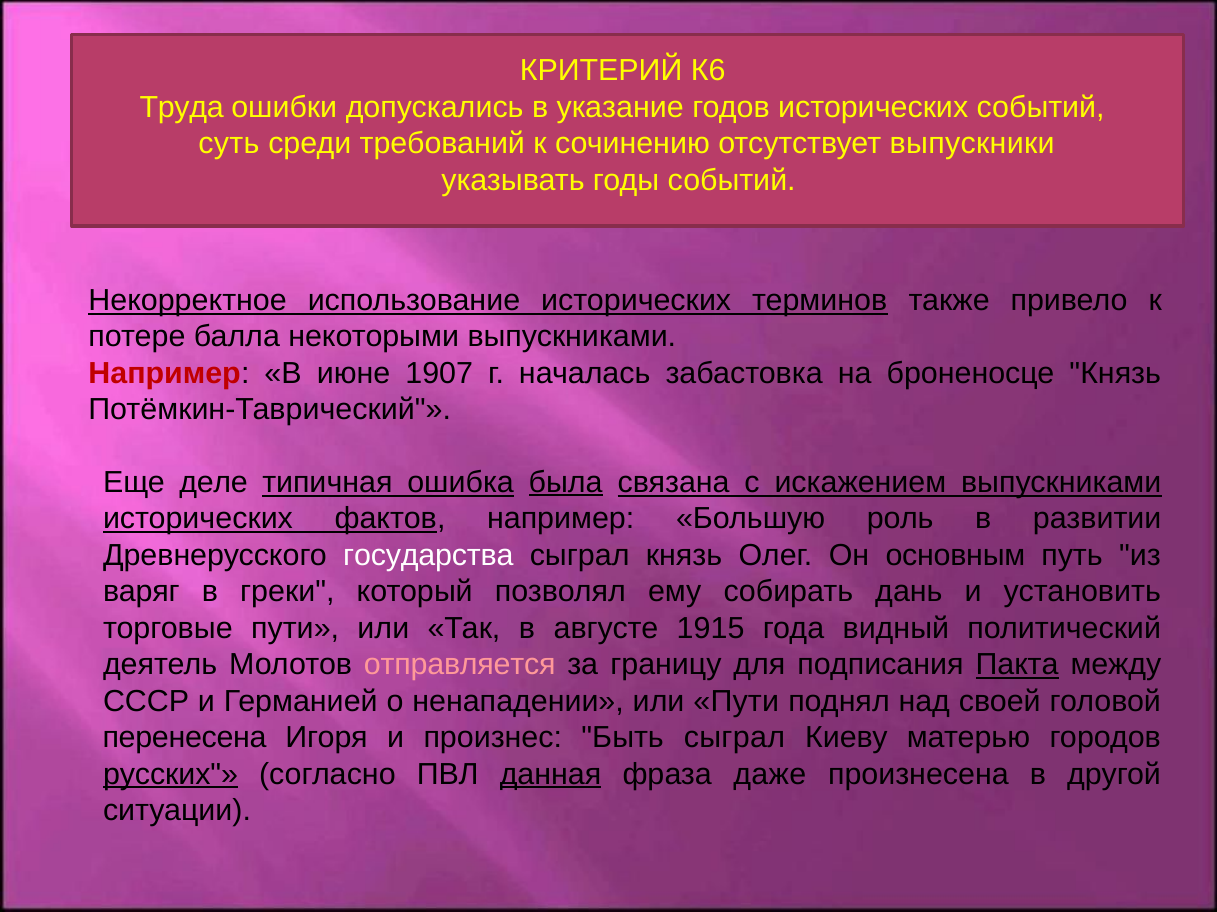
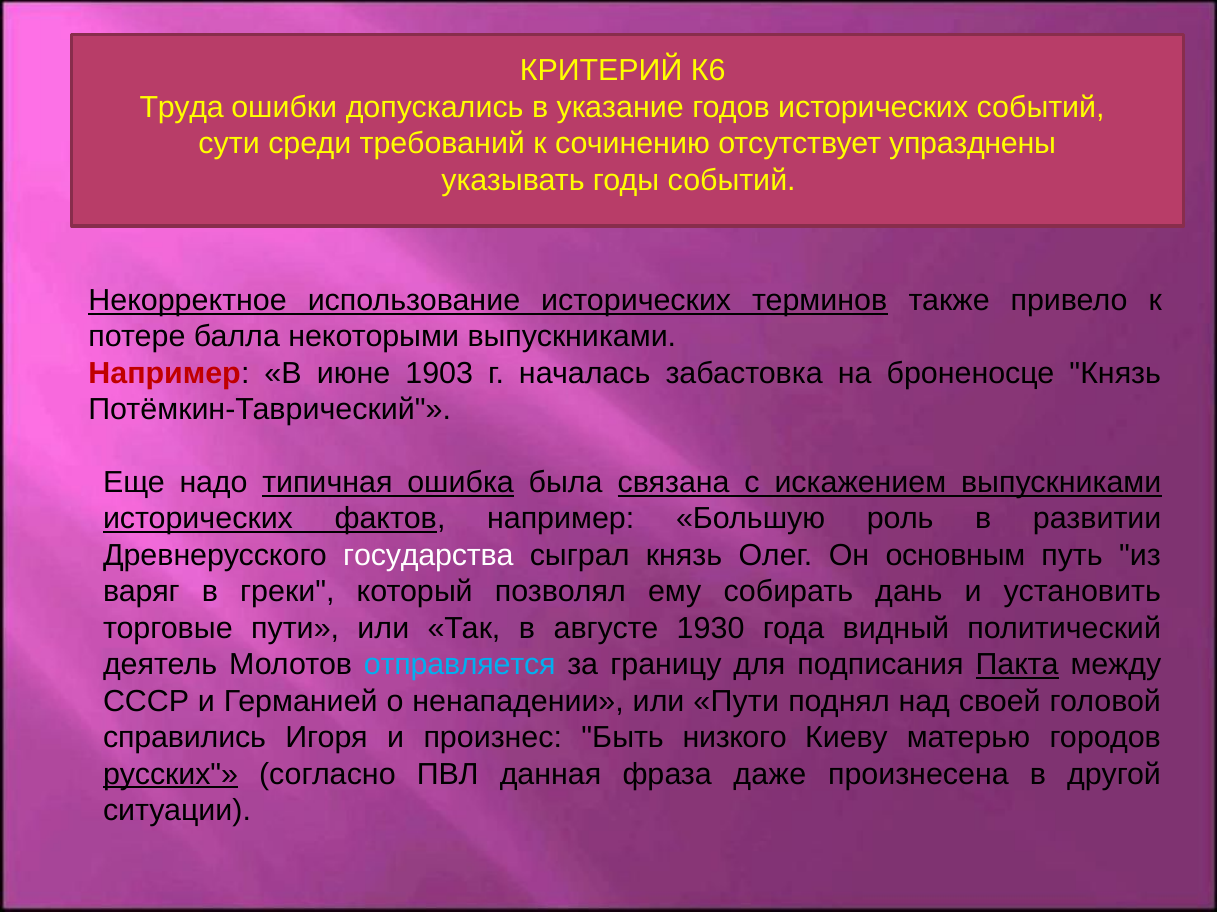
суть: суть -> сути (229, 144)
выпускники: выпускники -> упразднены (972, 144)
1907: 1907 -> 1903 (439, 374)
деле: деле -> надо (214, 483)
была underline: present -> none (566, 483)
1915: 1915 -> 1930 (711, 629)
отправляется colour: pink -> light blue (460, 665)
перенесена: перенесена -> справились (185, 738)
Быть сыграл: сыграл -> низкого (735, 738)
данная underline: present -> none (551, 775)
